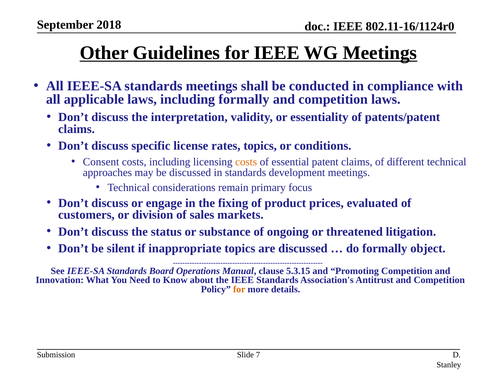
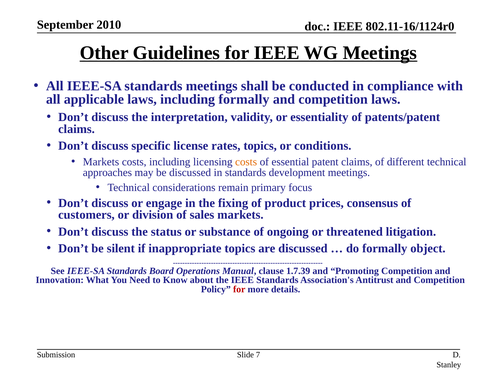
2018: 2018 -> 2010 (109, 25)
Consent: Consent -> Markets (101, 162)
evaluated: evaluated -> consensus (372, 203)
5.3.15: 5.3.15 -> 1.7.39 (298, 271)
for colour: orange -> red (239, 289)
